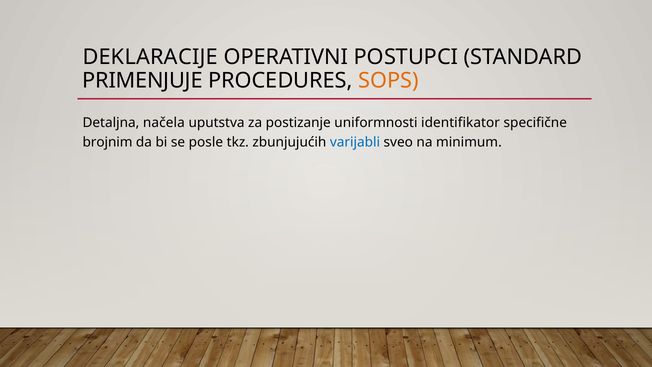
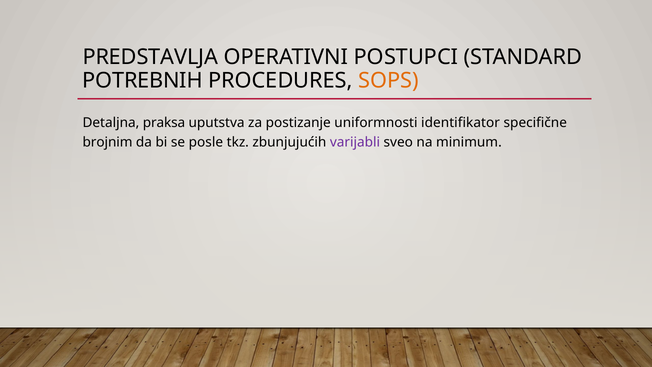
DEKLARACIJE: DEKLARACIJE -> PREDSTAVLJA (150, 57)
PRIMENJUJE: PRIMENJUJE -> POTREBNIH (143, 81)
načela: načela -> praksa (164, 123)
varijabli colour: blue -> purple (355, 142)
